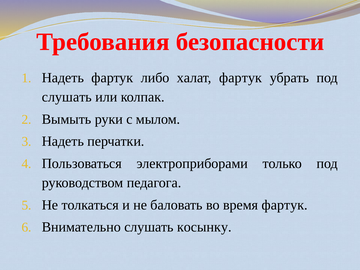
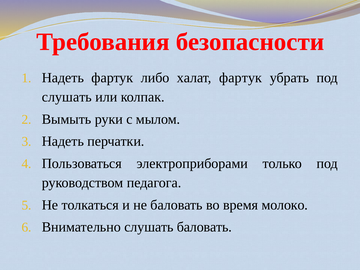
время фартук: фартук -> молоко (285, 205)
слушать косынку: косынку -> баловать (204, 227)
